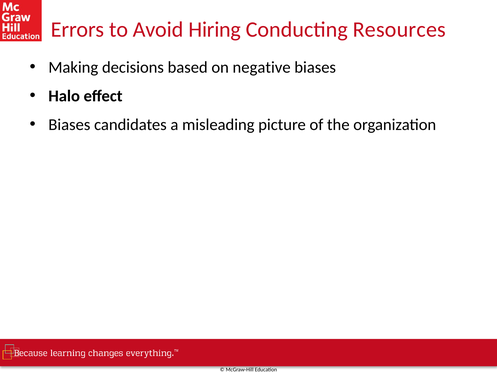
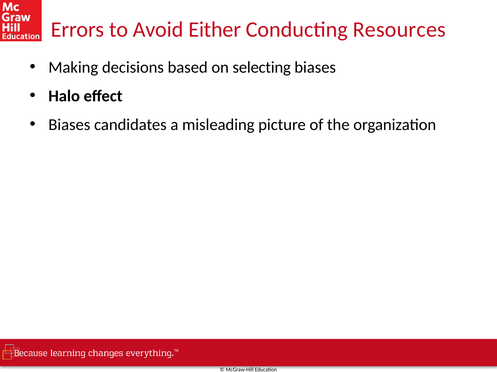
Hiring: Hiring -> Either (215, 30)
negative: negative -> selecting (262, 67)
